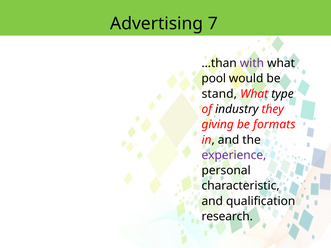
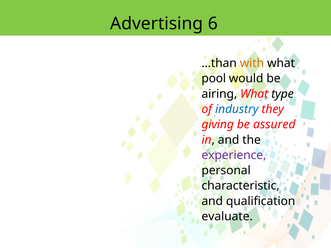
7: 7 -> 6 (213, 24)
with colour: purple -> orange (252, 63)
stand: stand -> airing (219, 94)
industry colour: black -> blue (237, 109)
formats: formats -> assured (274, 125)
research: research -> evaluate (227, 217)
